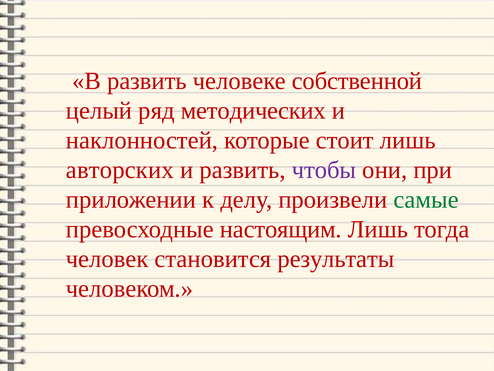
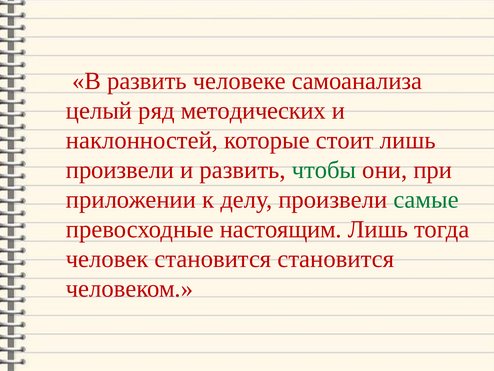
собственной: собственной -> самоанализа (357, 81)
авторских: авторских -> произвели (120, 170)
чтобы colour: purple -> green (324, 170)
становится результаты: результаты -> становится (336, 259)
